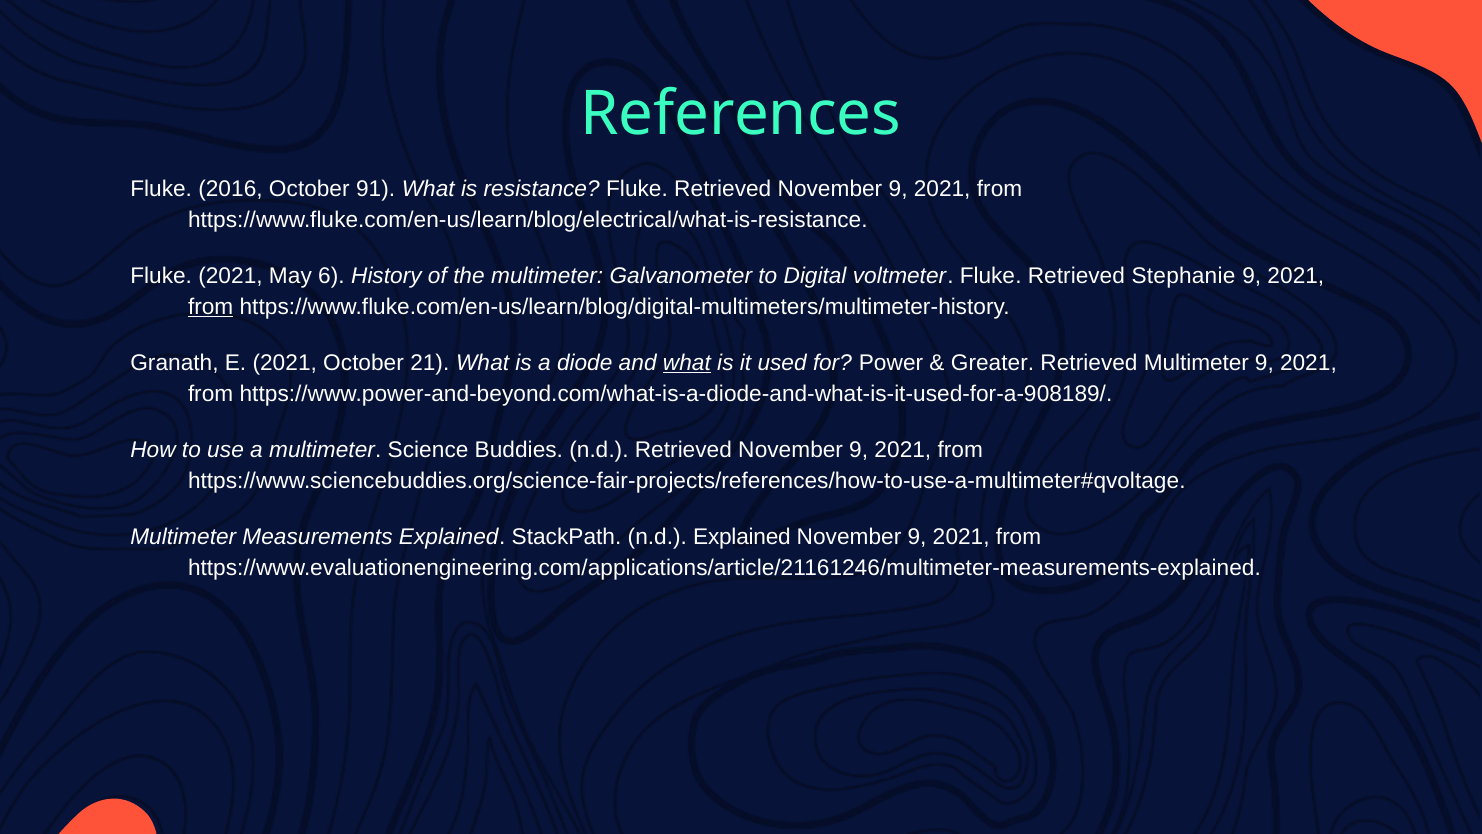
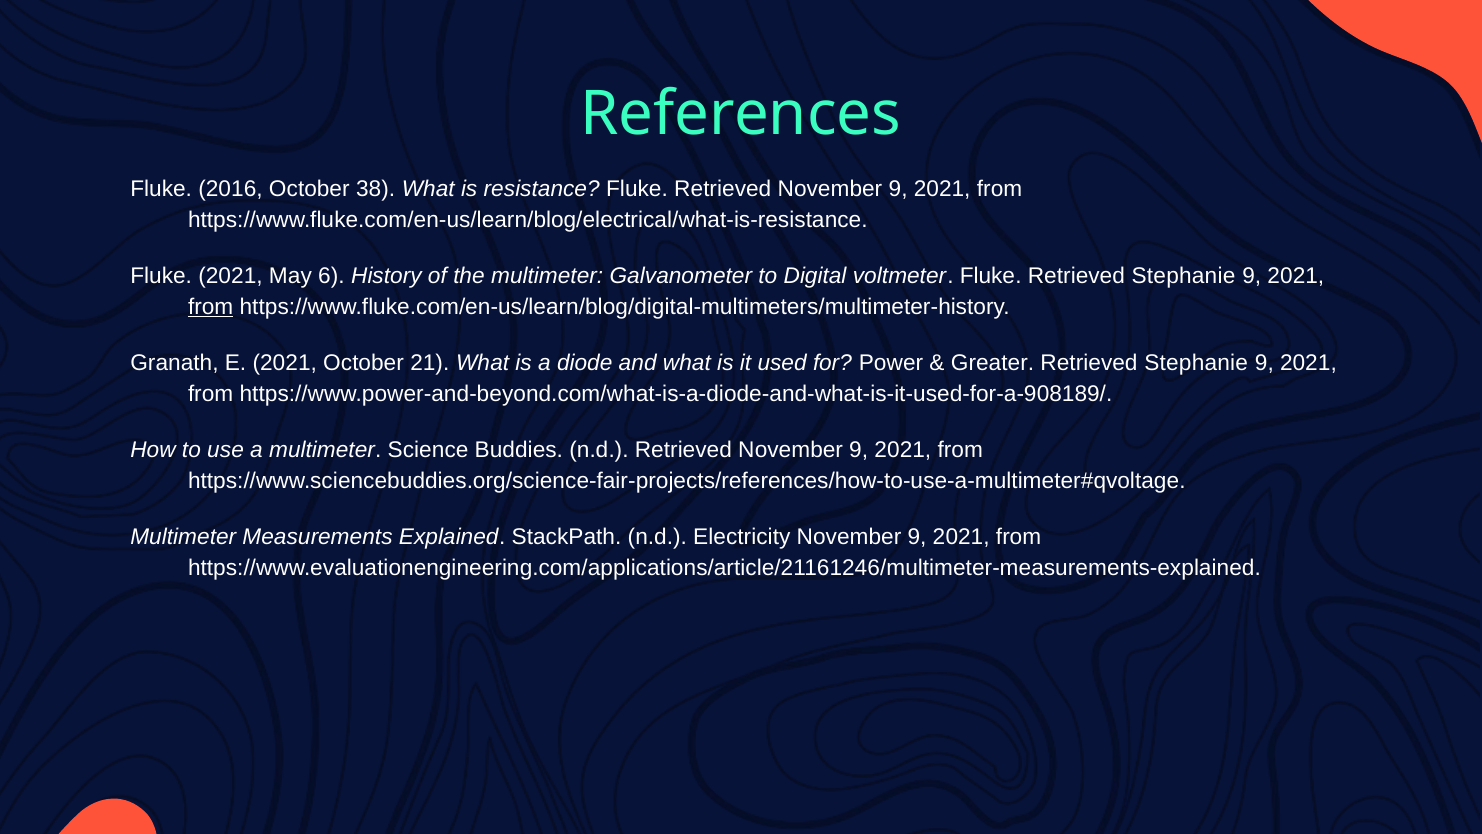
91: 91 -> 38 (376, 189)
what underline: present -> none (687, 363)
Multimeter: Multimeter -> Stephanie (1196, 363)
n.d Explained: Explained -> Electricity (742, 537)
